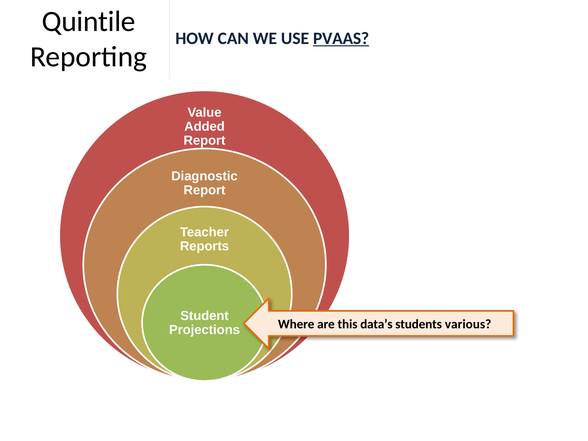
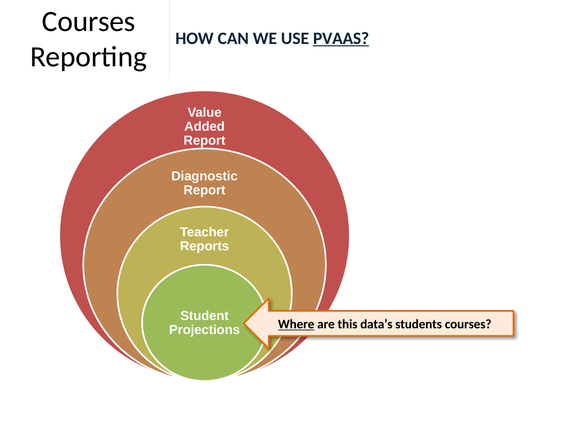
Quintile: Quintile -> Courses (89, 22)
Where underline: none -> present (296, 324)
students various: various -> courses (468, 324)
